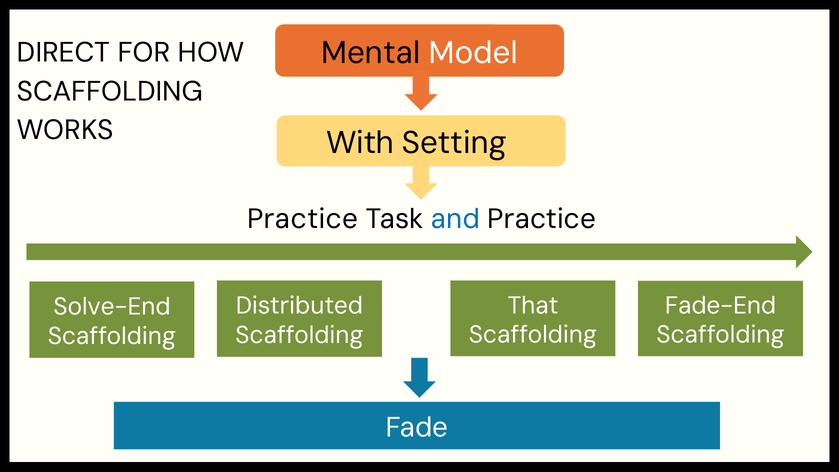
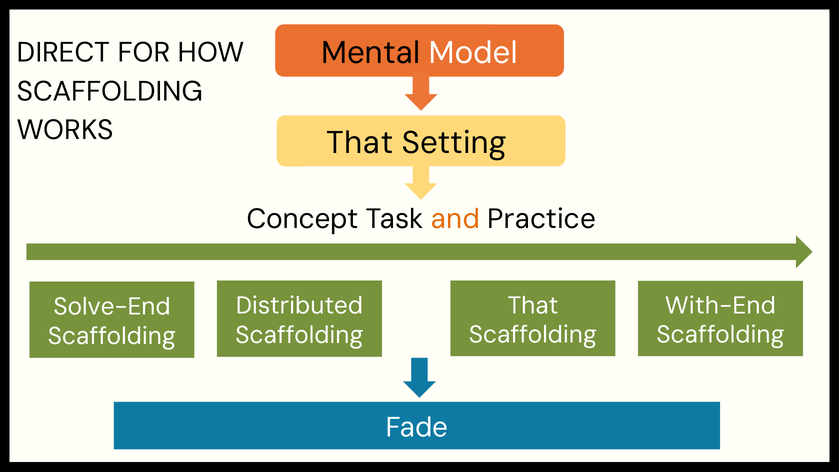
With: With -> That (360, 143)
Practice: Practice -> Concept (303, 219)
and colour: blue -> orange (455, 219)
Fade-End: Fade-End -> With-End (720, 305)
